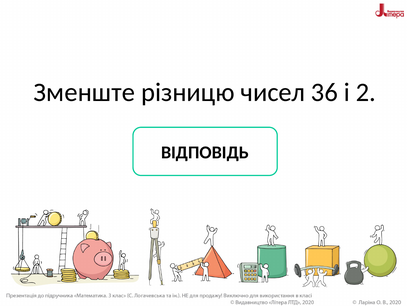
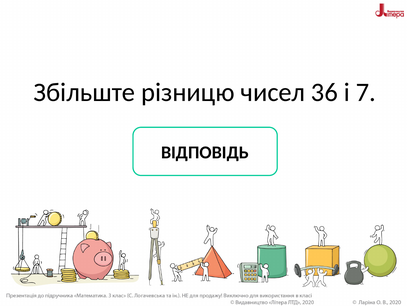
Зменште: Зменште -> Збільште (84, 92)
2: 2 -> 7 (366, 92)
